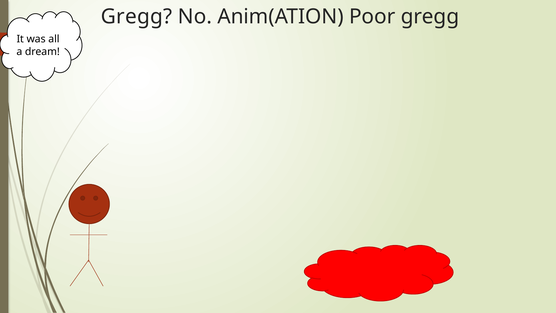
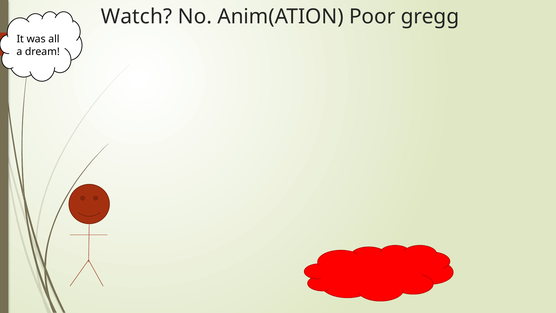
Gregg: Gregg -> Watch (137, 17)
